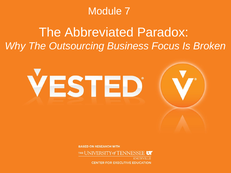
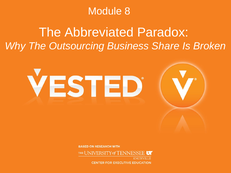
7: 7 -> 8 (127, 11)
Focus: Focus -> Share (166, 46)
